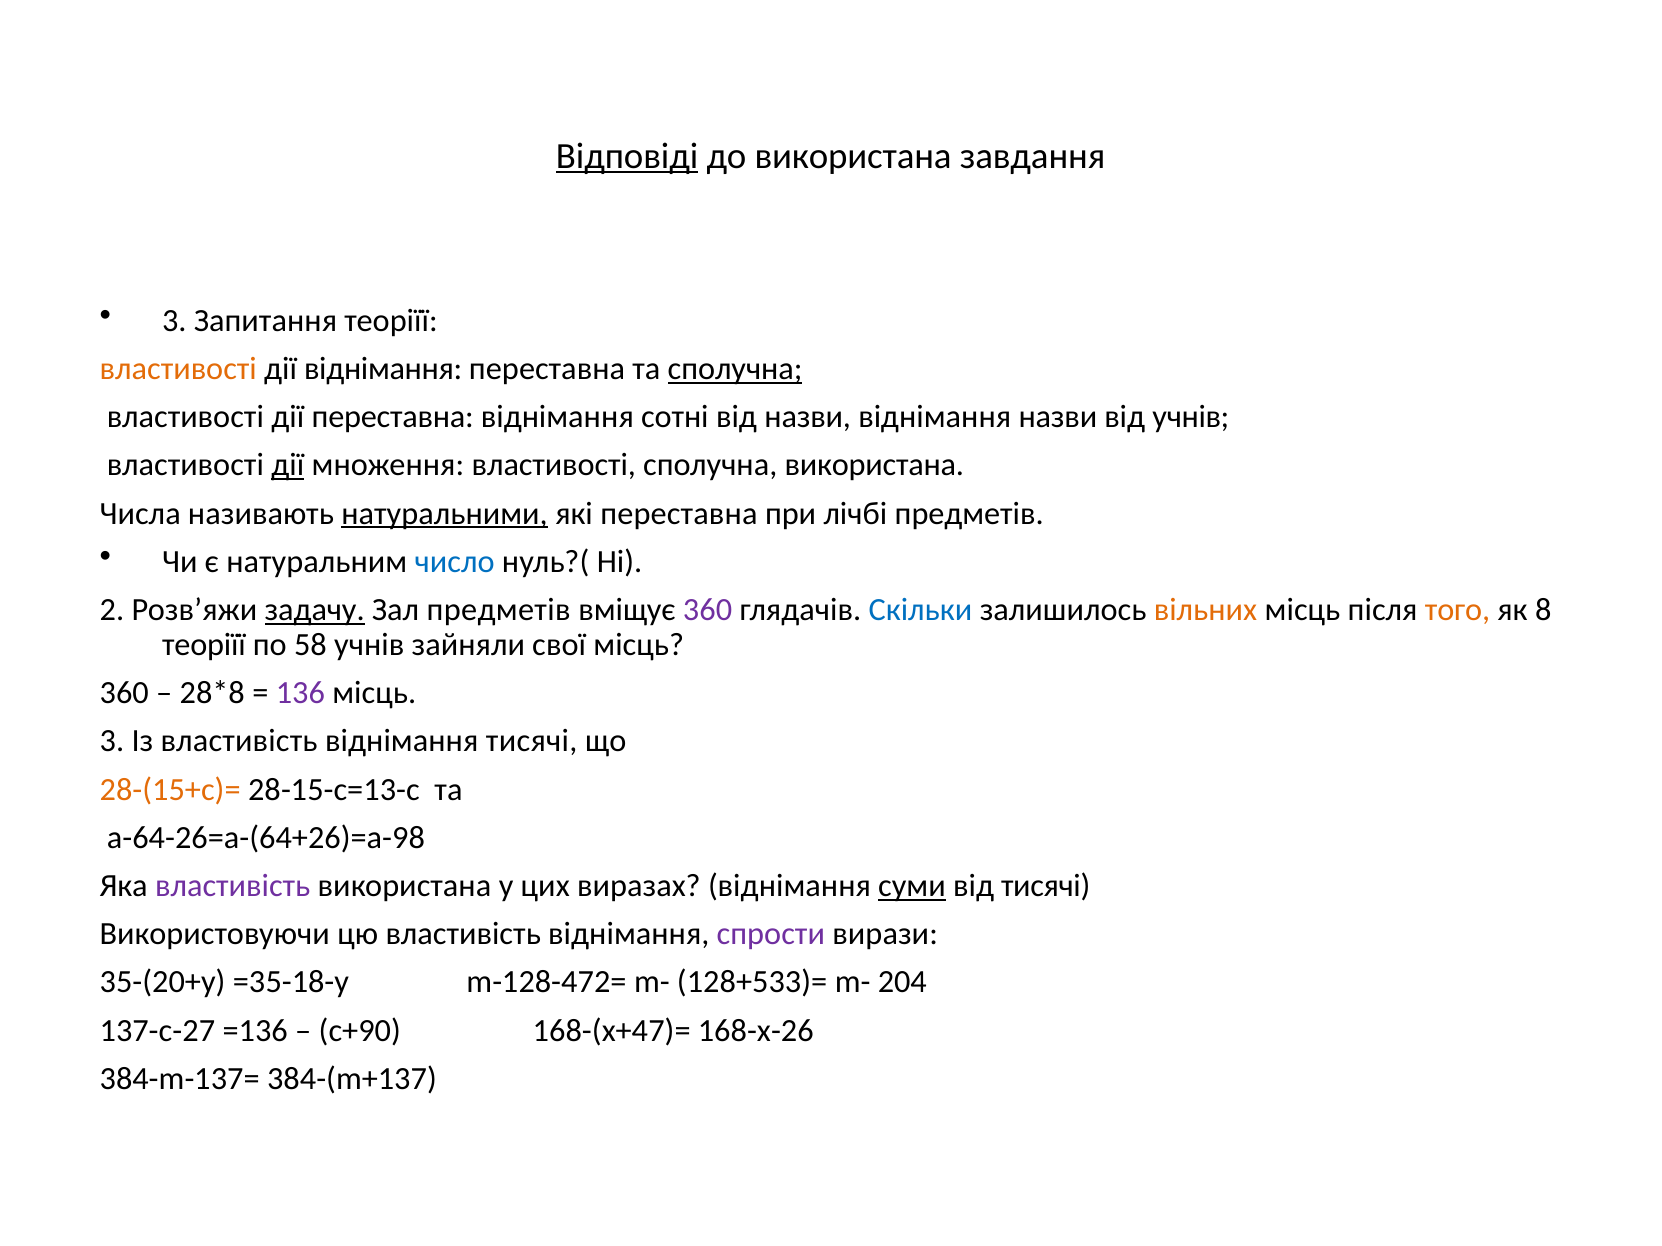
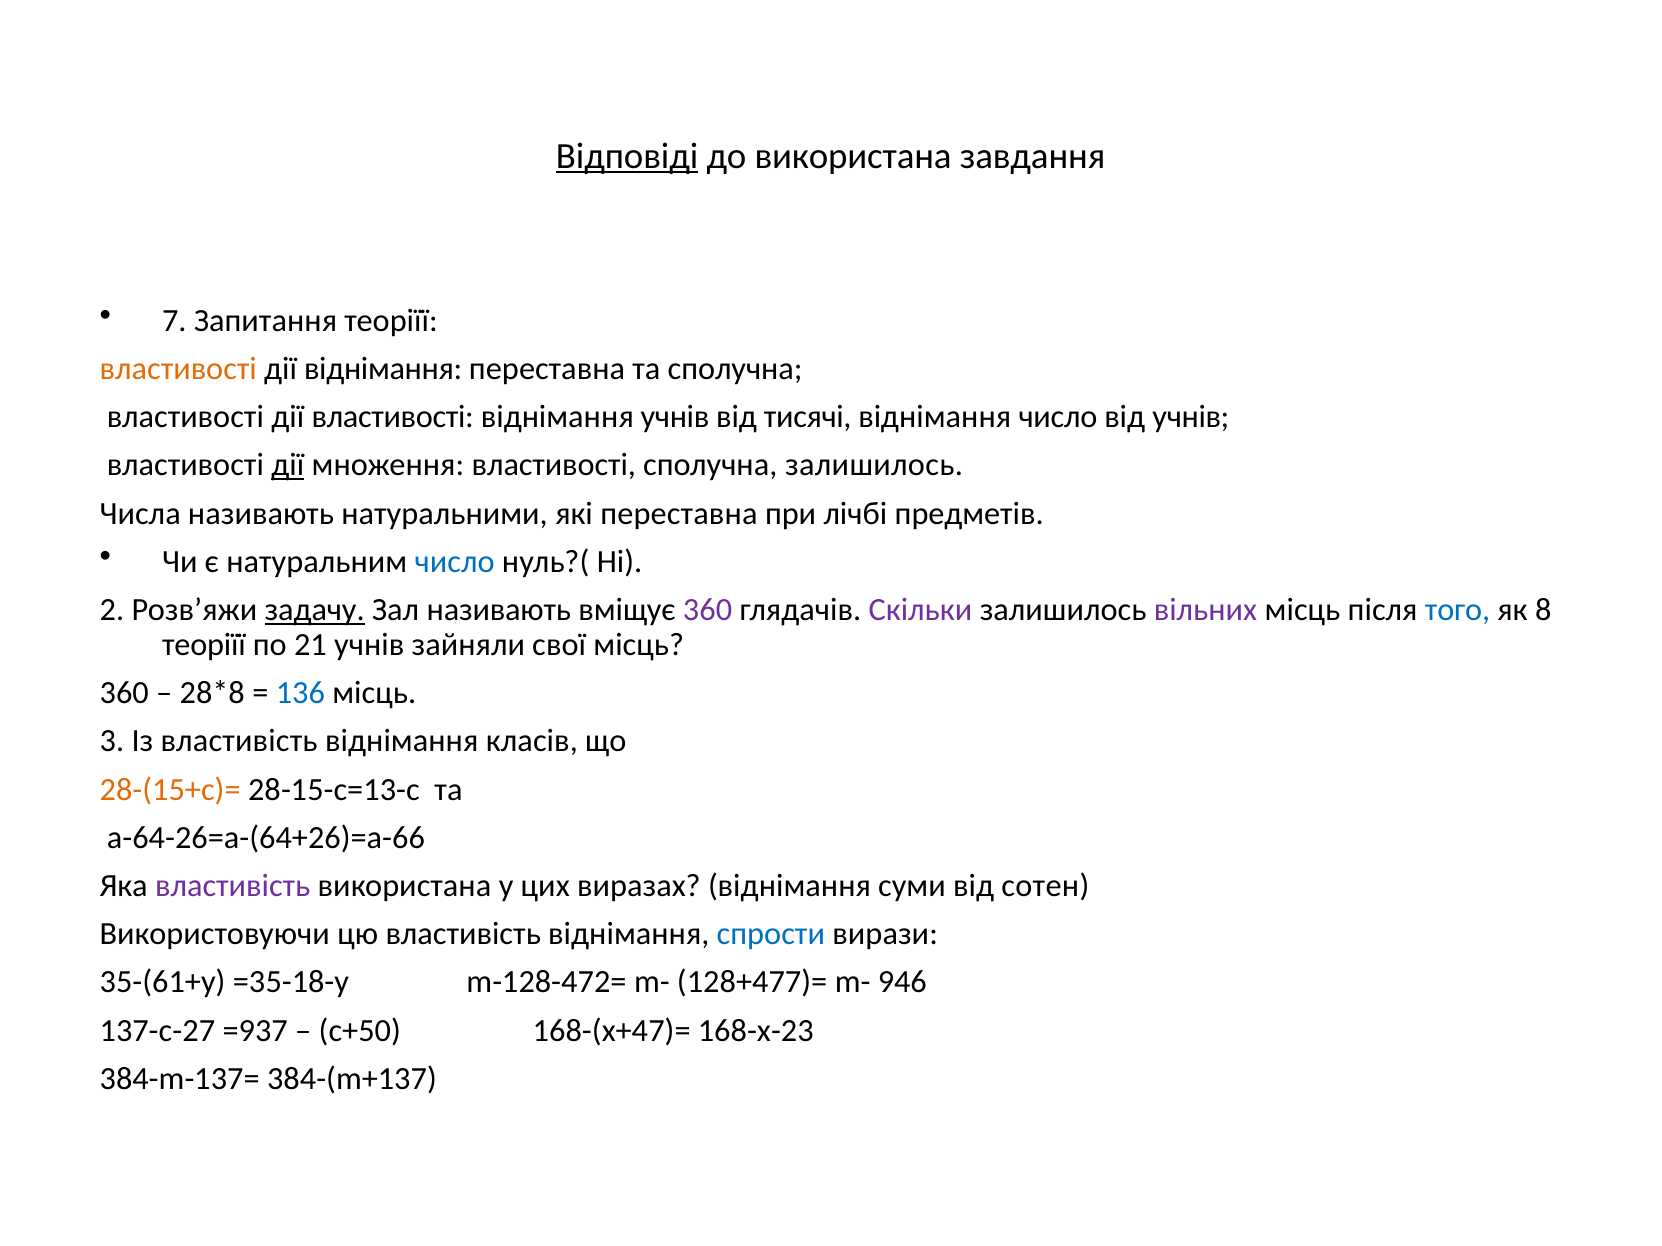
3: 3 -> 7 (174, 321)
сполучна underline: present -> none (735, 369)
дії переставна: переставна -> властивості (393, 417)
віднімання сотні: сотні -> учнів (675, 417)
від назви: назви -> тисячі (808, 417)
віднімання назви: назви -> число (1058, 417)
сполучна використана: використана -> залишилось (874, 465)
натуральними underline: present -> none (445, 514)
Зал предметів: предметів -> називають (499, 610)
Скільки colour: blue -> purple (920, 610)
вільних colour: orange -> purple (1205, 610)
того colour: orange -> blue (1457, 610)
58: 58 -> 21 (310, 645)
136 colour: purple -> blue (300, 693)
віднімання тисячі: тисячі -> класів (532, 742)
а-64-26=а-(64+26)=а-98: а-64-26=а-(64+26)=а-98 -> а-64-26=а-(64+26)=а-66 (266, 838)
суми underline: present -> none (912, 886)
від тисячі: тисячі -> сотен (1045, 886)
спрости colour: purple -> blue (771, 934)
35-(20+у: 35-(20+у -> 35-(61+у (163, 983)
128+533)=: 128+533)= -> 128+477)= (752, 983)
204: 204 -> 946 (902, 983)
=136: =136 -> =937 (255, 1031)
с+90: с+90 -> с+50 (360, 1031)
168-х-26: 168-х-26 -> 168-х-23 (756, 1031)
